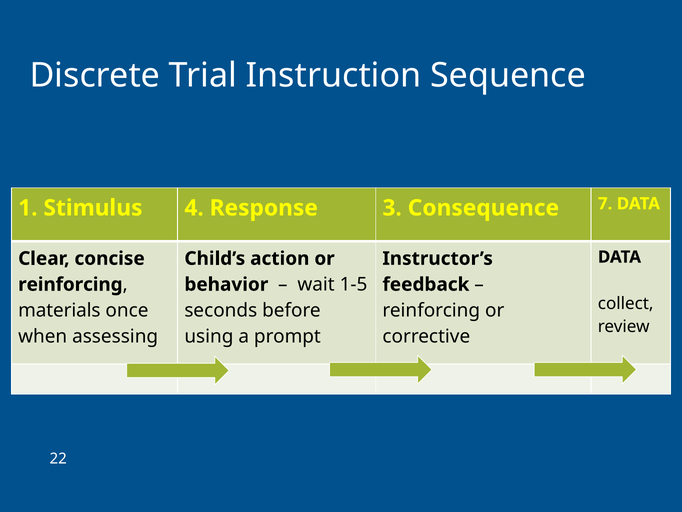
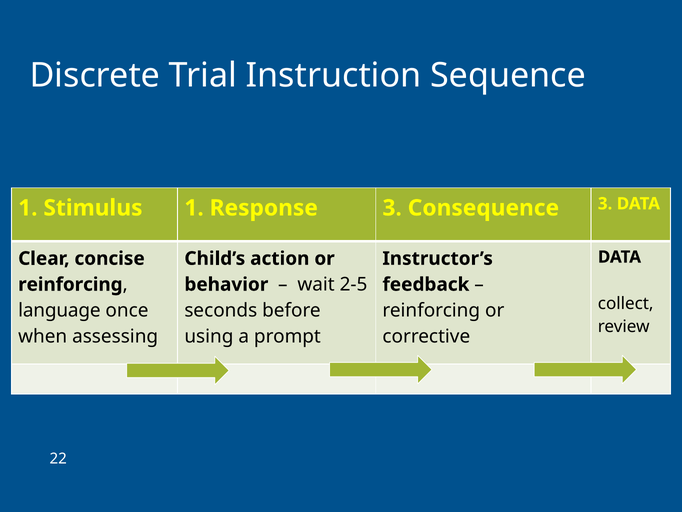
Stimulus 4: 4 -> 1 (194, 208)
Consequence 7: 7 -> 3 (605, 204)
1-5: 1-5 -> 2-5 (354, 284)
materials: materials -> language (59, 310)
